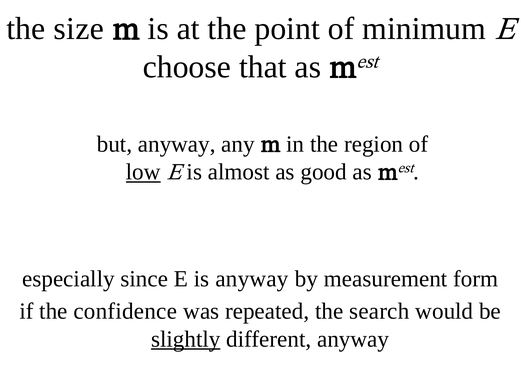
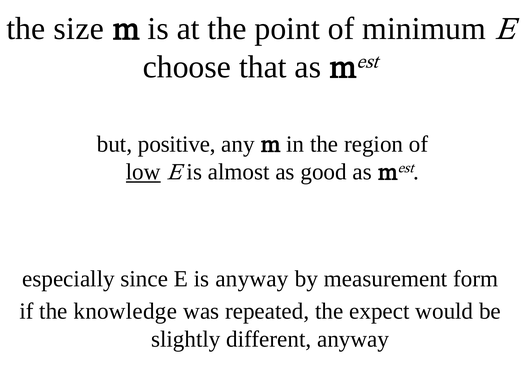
but anyway: anyway -> positive (177, 144)
confidence: confidence -> knowledge (125, 311)
search: search -> expect (379, 311)
slightly underline: present -> none (186, 339)
